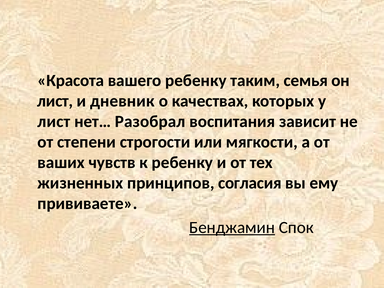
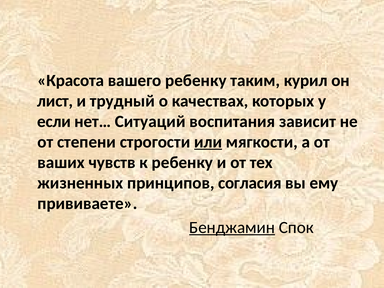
семья: семья -> курил (306, 81)
дневник: дневник -> трудный (122, 101)
лист: лист -> если (54, 122)
Разобрал: Разобрал -> Ситуаций (150, 122)
или underline: none -> present (208, 142)
